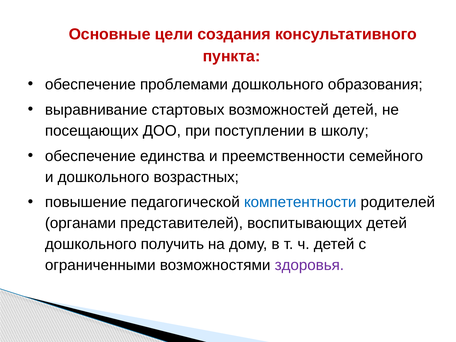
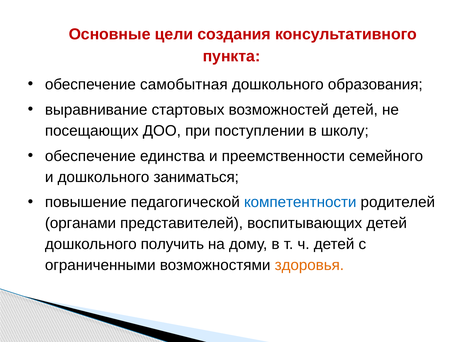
проблемами: проблемами -> самобытная (184, 84)
возрастных: возрастных -> заниматься (196, 177)
здоровья colour: purple -> orange (309, 265)
